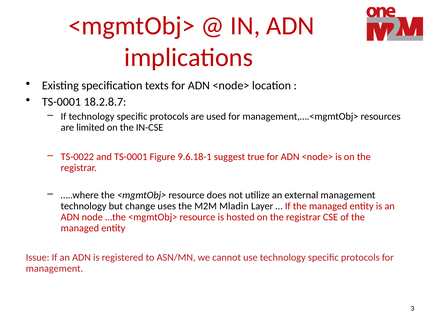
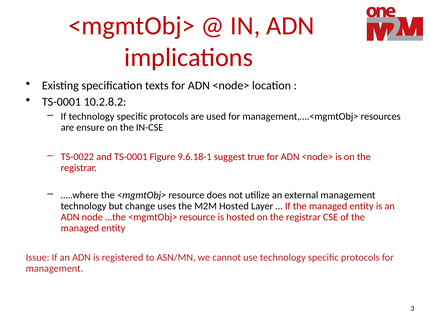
18.2.8.7: 18.2.8.7 -> 10.2.8.2 (105, 102)
limited: limited -> ensure (90, 127)
M2M Mladin: Mladin -> Hosted (234, 206)
